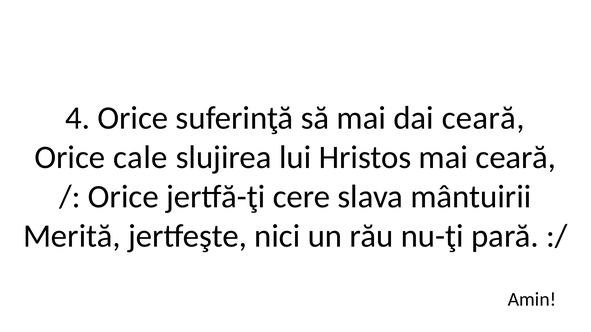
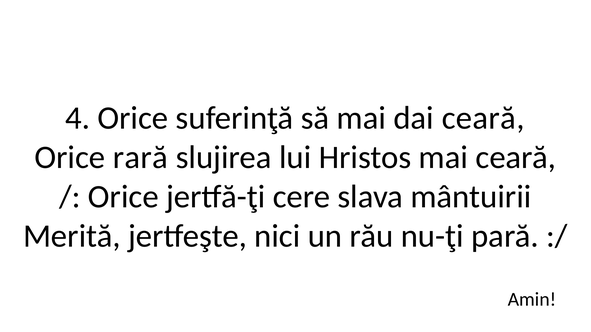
cale: cale -> rară (140, 158)
